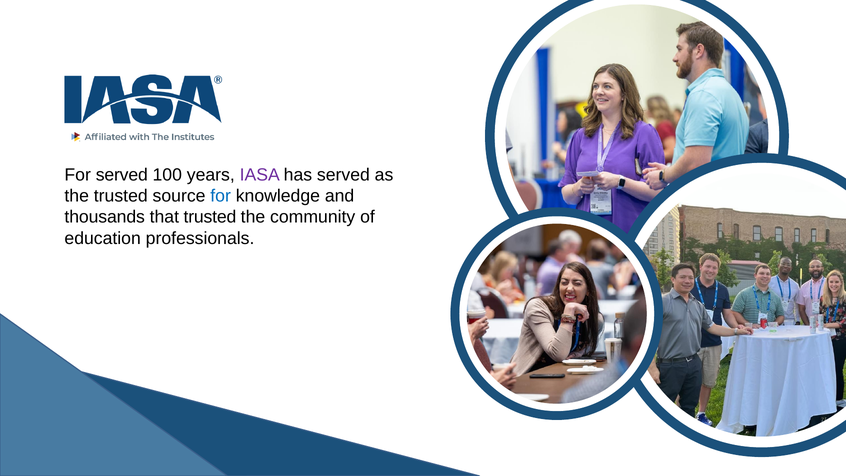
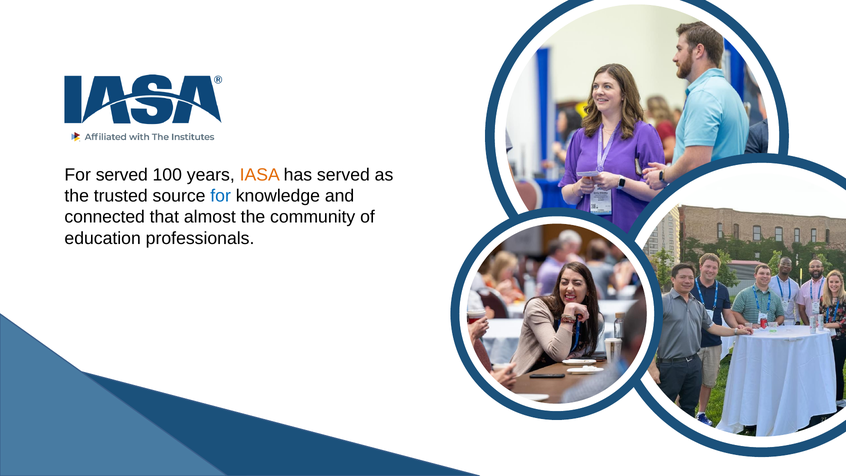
IASA colour: purple -> orange (260, 175)
thousands: thousands -> connected (105, 217)
that trusted: trusted -> almost (210, 217)
